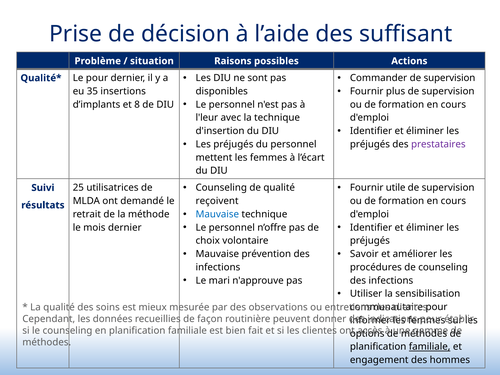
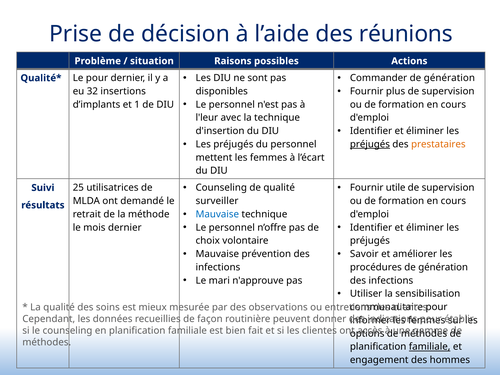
suffisant: suffisant -> réunions (406, 34)
Commander de supervision: supervision -> génération (449, 78)
35: 35 -> 32 (92, 91)
8: 8 -> 1 (137, 105)
préjugés underline: none -> present (370, 144)
prestataires colour: purple -> orange (438, 144)
reçoivent: reçoivent -> surveiller (217, 201)
procédures de counseling: counseling -> génération (443, 267)
